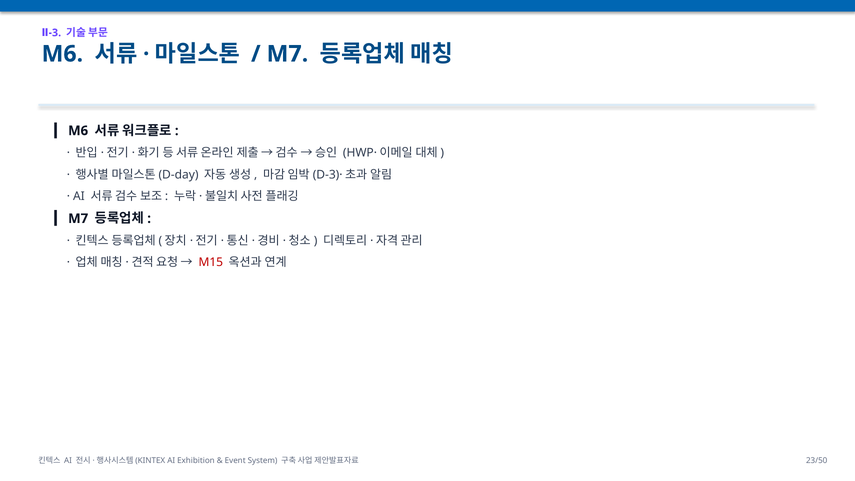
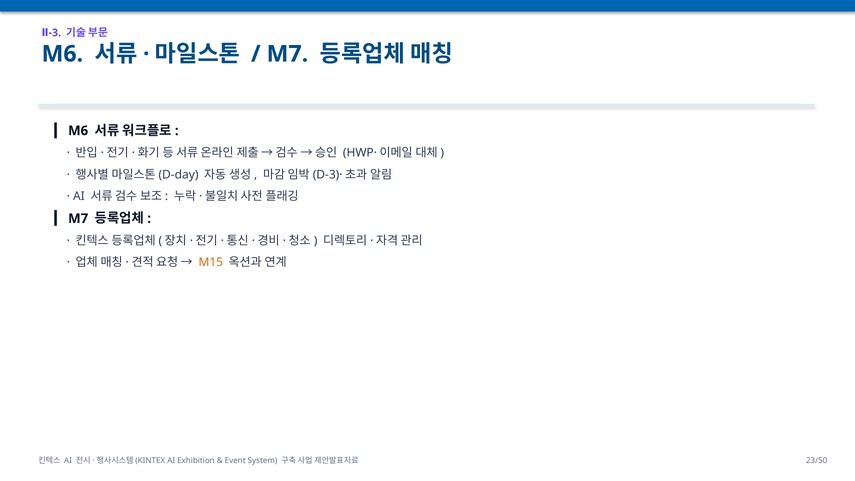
M15 colour: red -> orange (211, 262)
